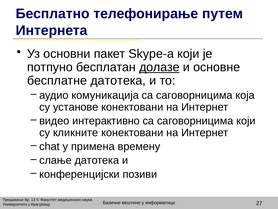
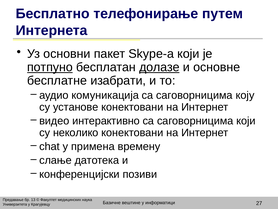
потпуно underline: none -> present (50, 67)
бесплатне датотека: датотека -> изабрати (118, 80)
која: која -> коју (245, 95)
кликните: кликните -> неколико (76, 132)
